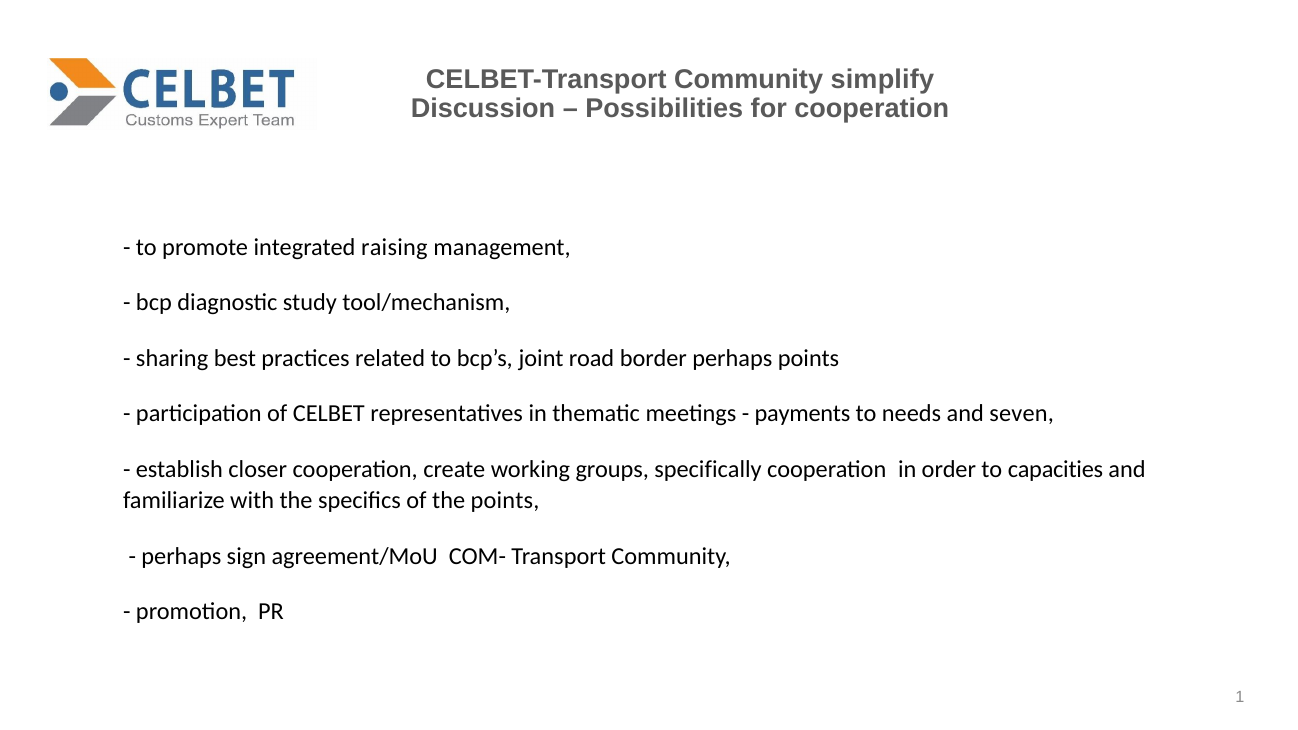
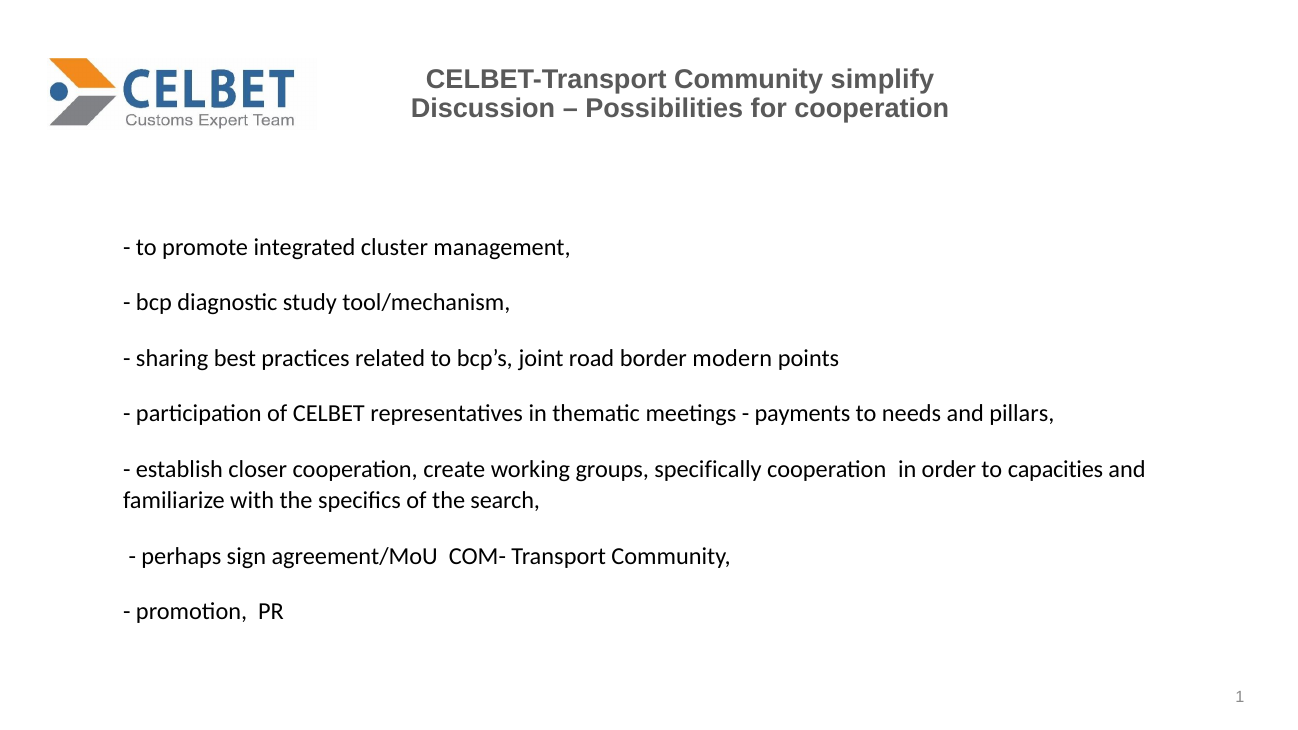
raising: raising -> cluster (394, 247)
border perhaps: perhaps -> modern (732, 358)
seven: seven -> pillars (1022, 414)
the points: points -> search (505, 501)
